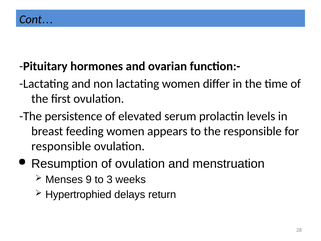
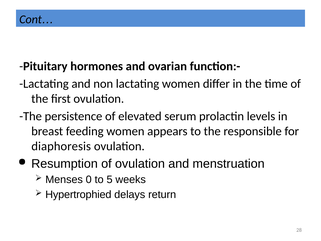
responsible: responsible -> diaphoresis (61, 146)
9: 9 -> 0 (89, 180)
3: 3 -> 5 (110, 180)
